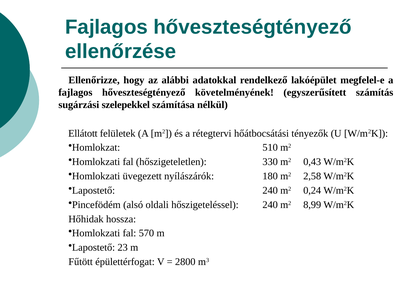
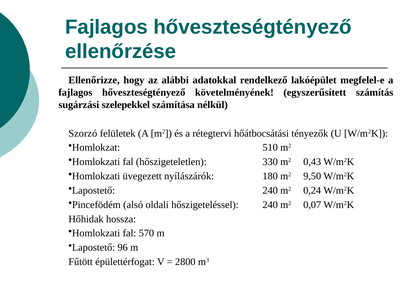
Ellátott: Ellátott -> Szorzó (83, 133)
2,58: 2,58 -> 9,50 (312, 176)
8,99: 8,99 -> 0,07 (312, 205)
23: 23 -> 96 (123, 248)
